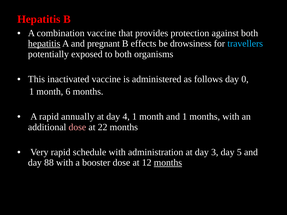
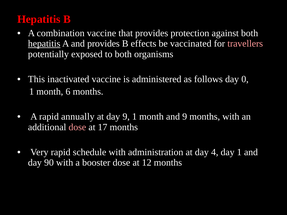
and pregnant: pregnant -> provides (103, 44)
drowsiness: drowsiness -> vaccinated (191, 44)
travellers colour: light blue -> pink (245, 44)
day 4: 4 -> 9 (126, 117)
and 1: 1 -> 9 (185, 117)
22: 22 -> 17 (103, 127)
3: 3 -> 4 (215, 152)
day 5: 5 -> 1 (239, 152)
88: 88 -> 90 (49, 163)
months underline: present -> none (168, 163)
